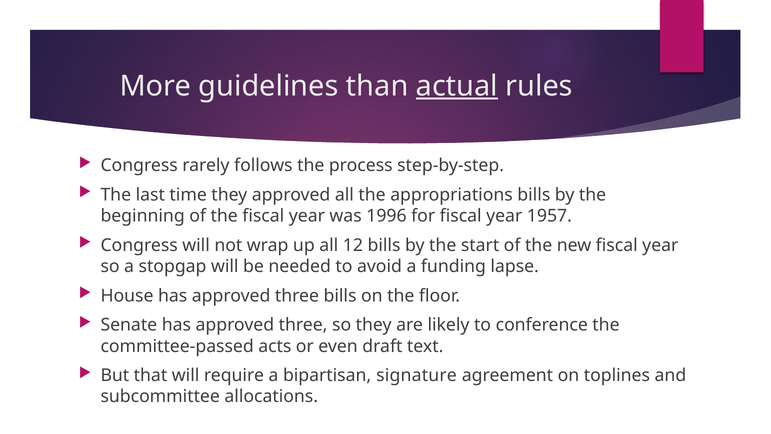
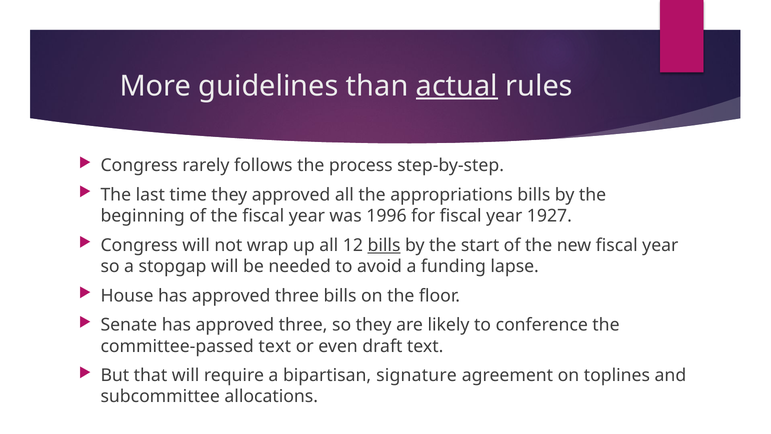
1957: 1957 -> 1927 (549, 216)
bills underline: none -> present (384, 245)
committee-passed acts: acts -> text (275, 346)
